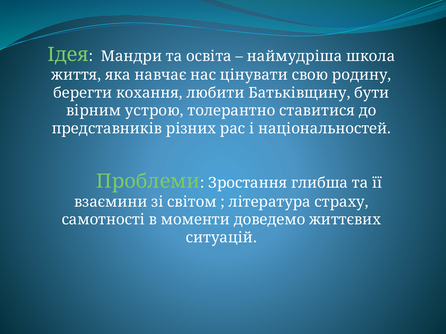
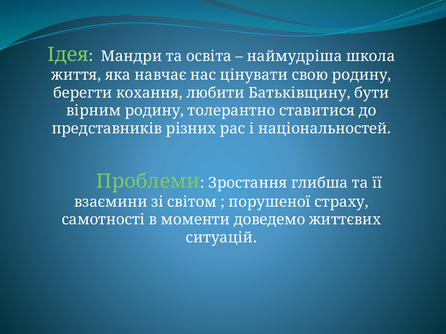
вірним устрою: устрою -> родину (154, 111)
література: література -> порушеної (270, 202)
